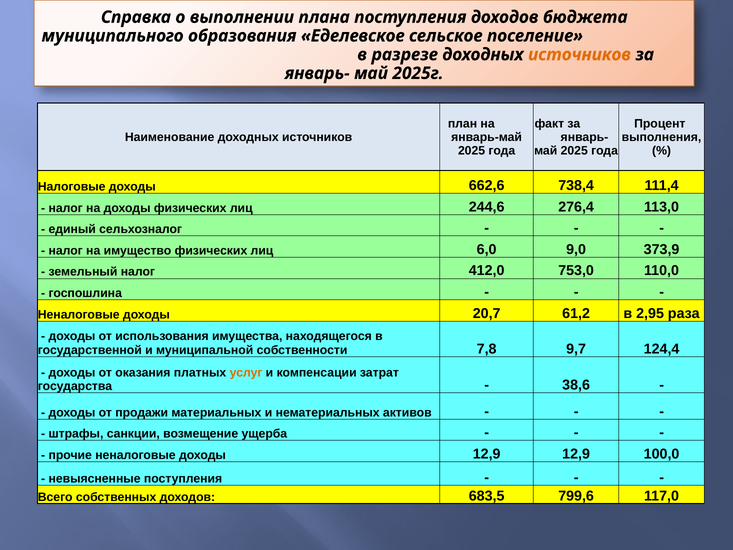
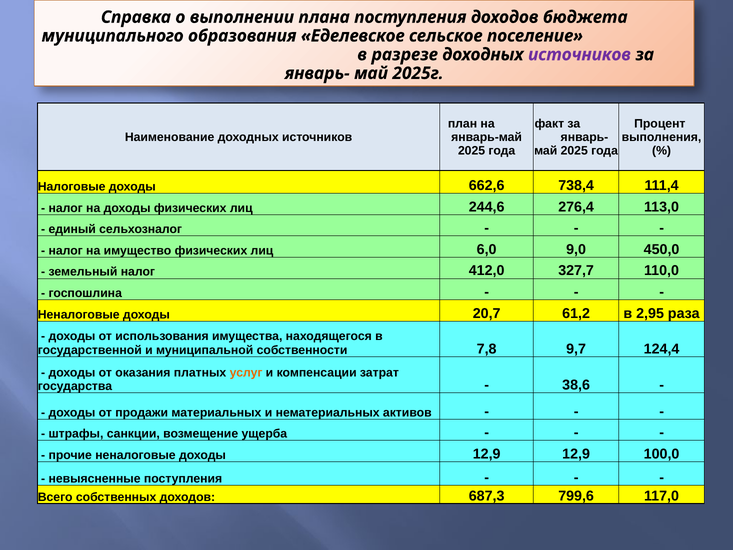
источников colour: orange -> purple (579, 55)
373,9: 373,9 -> 450,0 (662, 249)
753,0: 753,0 -> 327,7 (576, 271)
683,5: 683,5 -> 687,3 (487, 496)
